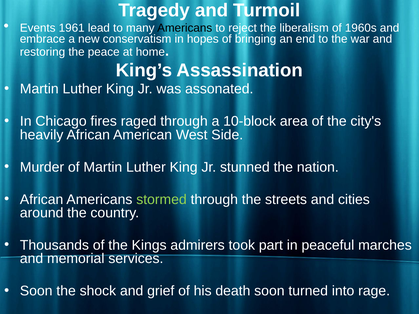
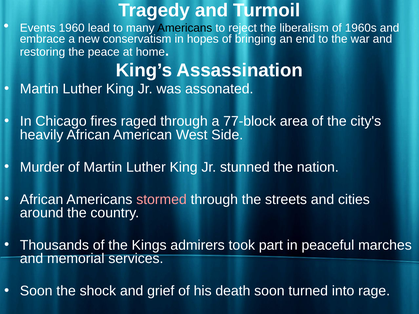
1961: 1961 -> 1960 (72, 28)
10-block: 10-block -> 77-block (250, 121)
stormed colour: light green -> pink (161, 200)
